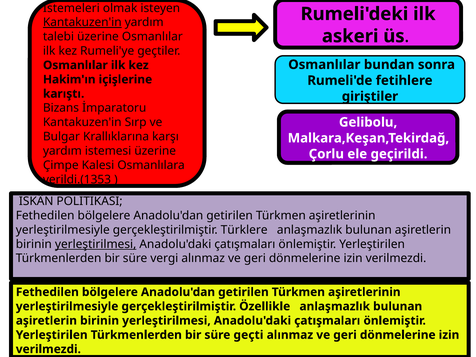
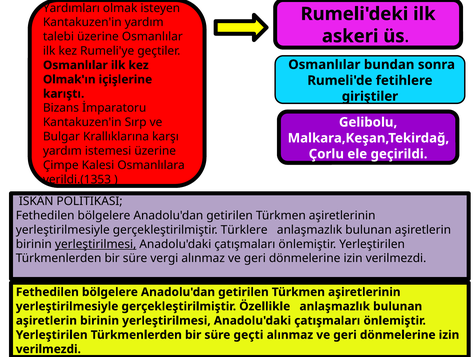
Istemeleri: Istemeleri -> Yardımları (71, 8)
Kantakuzen'in underline: present -> none (82, 22)
Hakim'ın: Hakim'ın -> Olmak'ın (69, 79)
